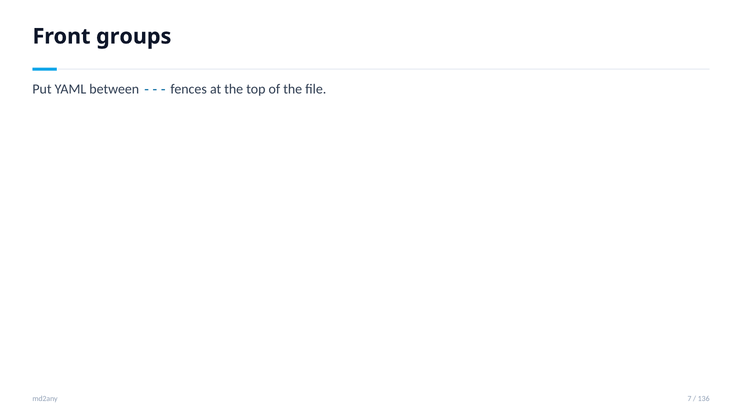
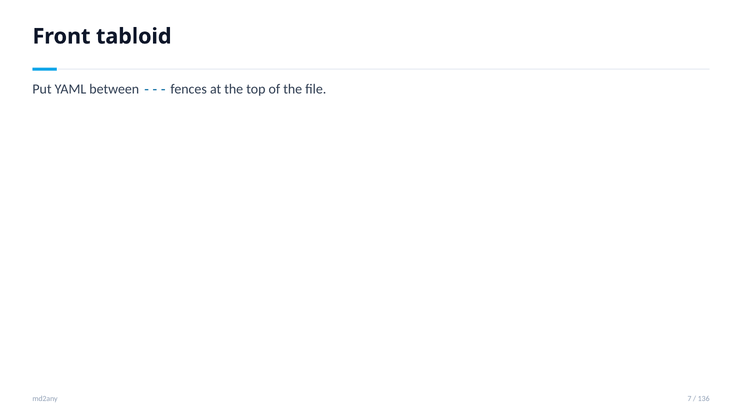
groups: groups -> tabloid (134, 36)
